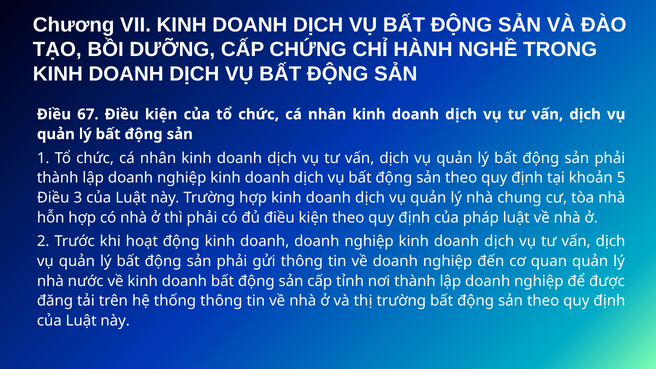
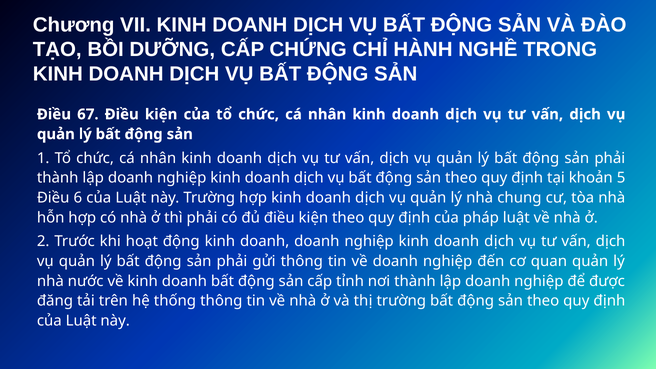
3: 3 -> 6 (78, 198)
